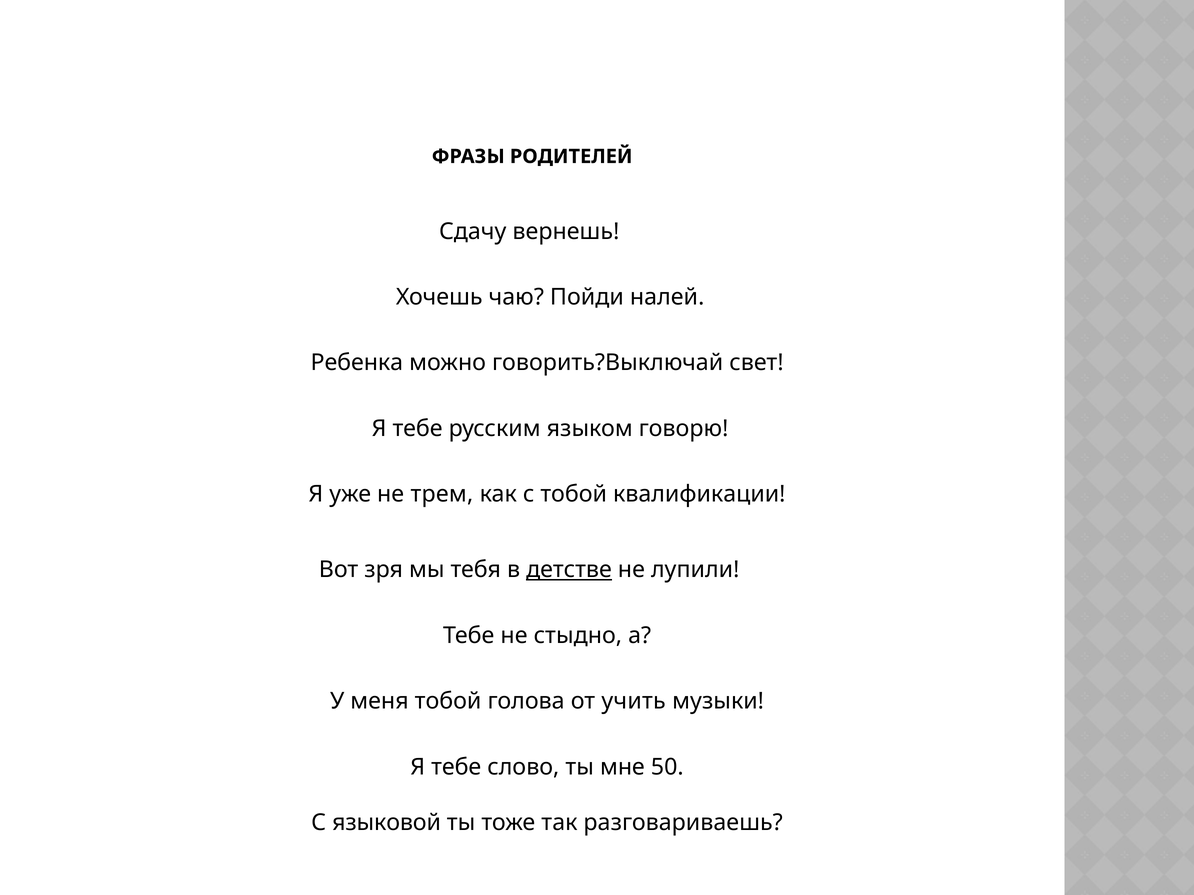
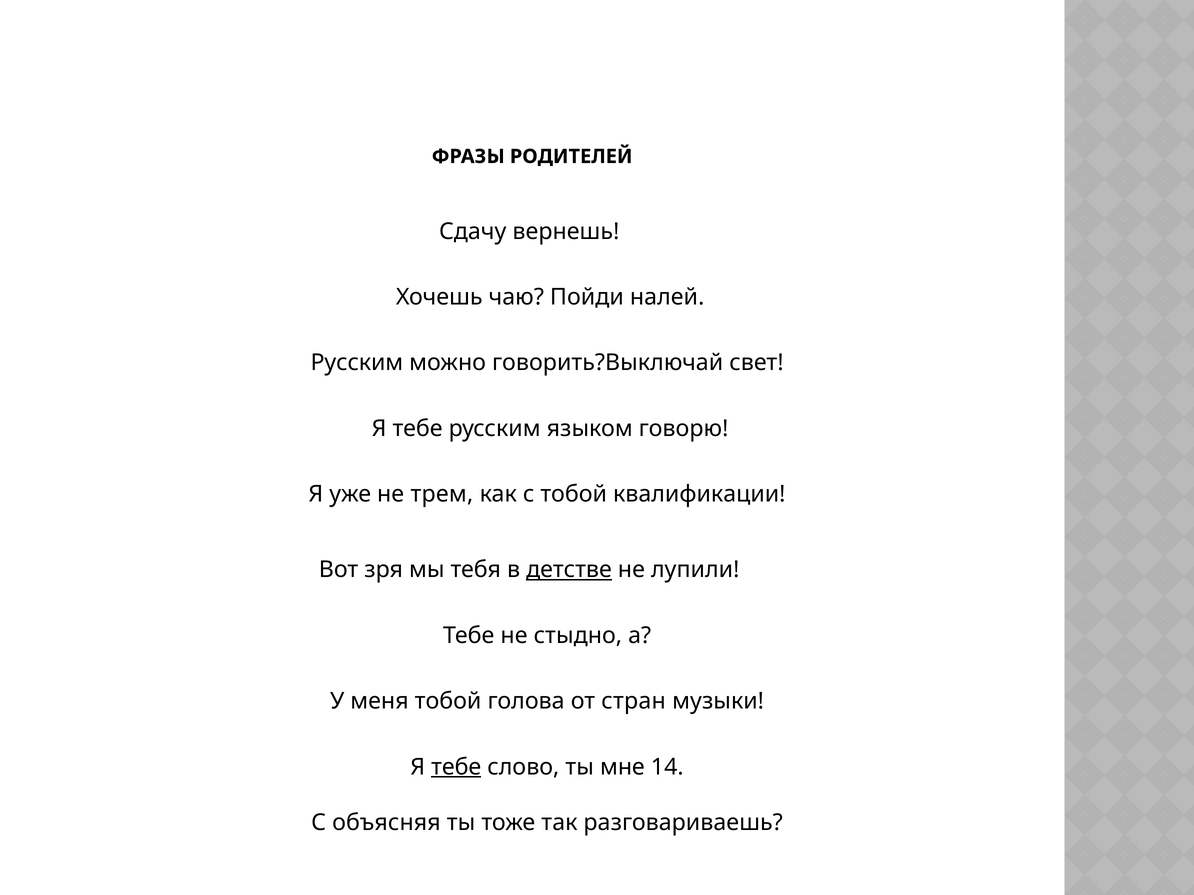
Ребенка: Ребенка -> Русским (357, 363)
учить: учить -> стран (634, 702)
тебе underline: none -> present (456, 767)
50: 50 -> 14 (667, 767)
языковой: языковой -> объясняя (386, 823)
